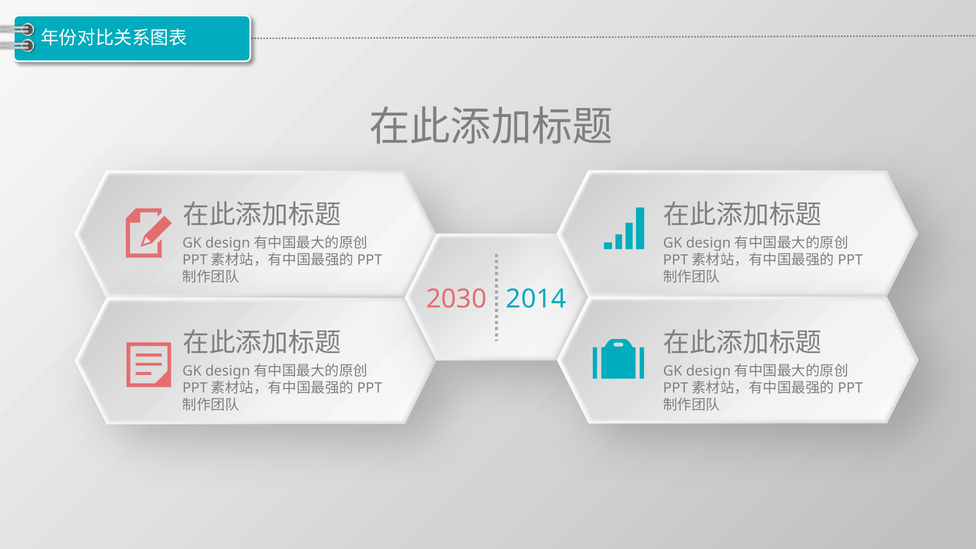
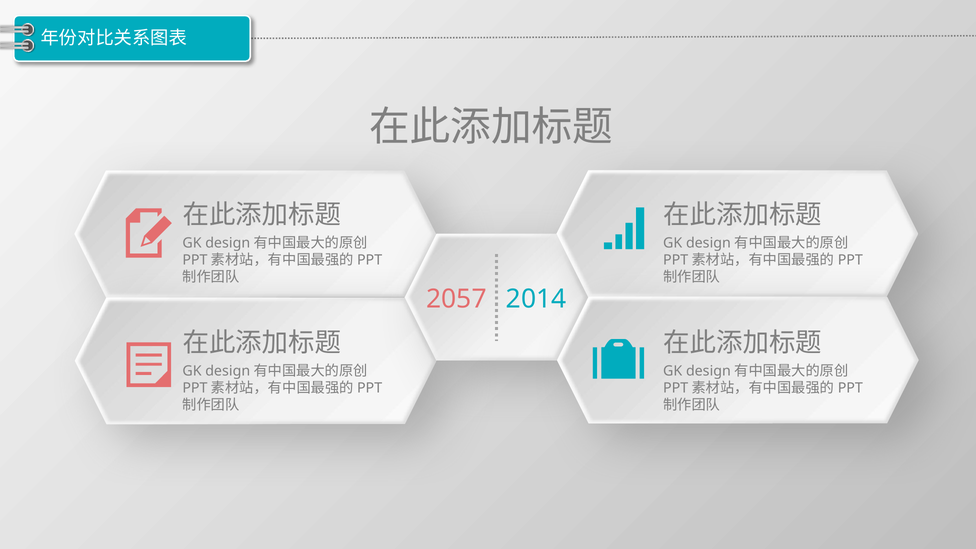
2030: 2030 -> 2057 (456, 299)
